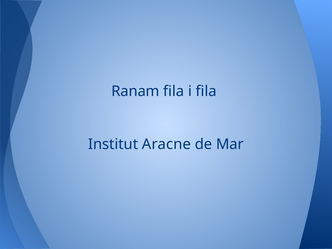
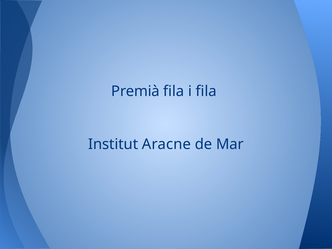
Ranam: Ranam -> Premià (135, 91)
